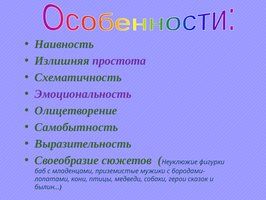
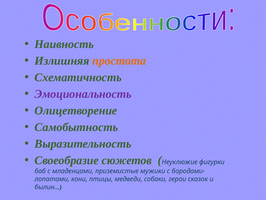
простота colour: purple -> orange (119, 61)
